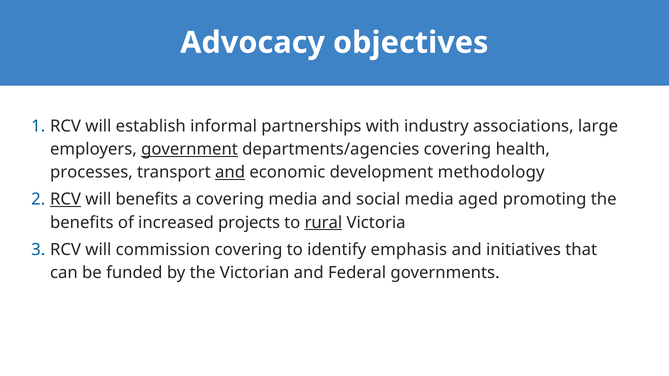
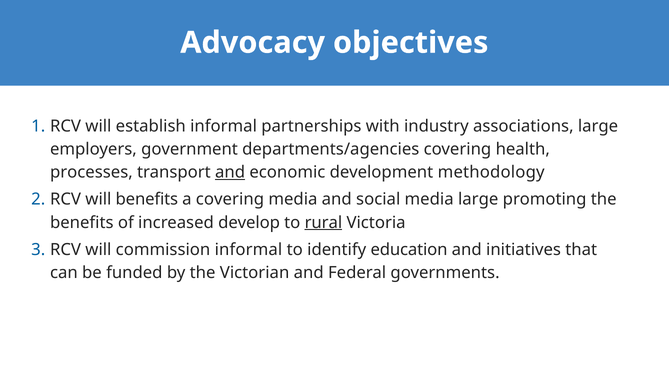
government underline: present -> none (189, 149)
RCV underline: present -> none (66, 200)
media aged: aged -> large (478, 200)
projects: projects -> develop (249, 223)
commission covering: covering -> informal (248, 250)
emphasis: emphasis -> education (409, 250)
